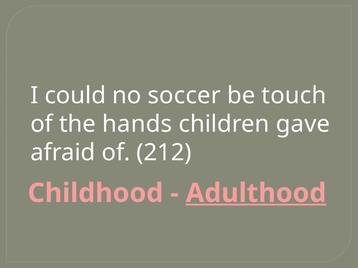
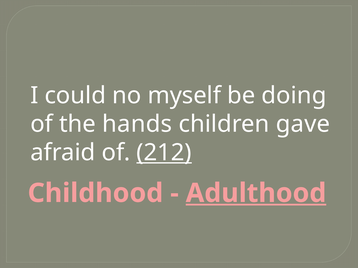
soccer: soccer -> myself (184, 96)
touch: touch -> doing (294, 96)
212 underline: none -> present (164, 153)
